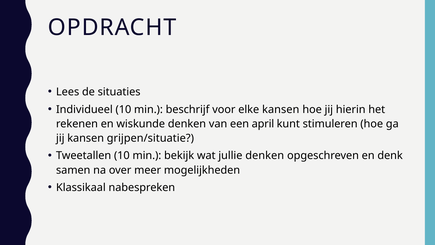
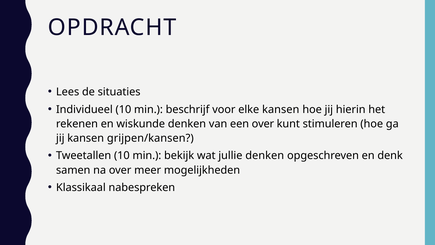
een april: april -> over (263, 124)
grijpen/situatie: grijpen/situatie -> grijpen/kansen (150, 138)
